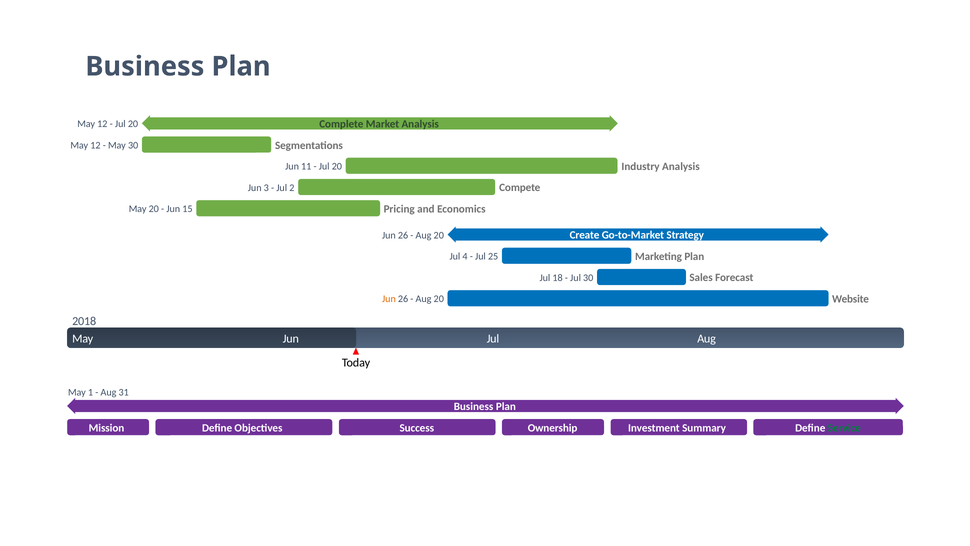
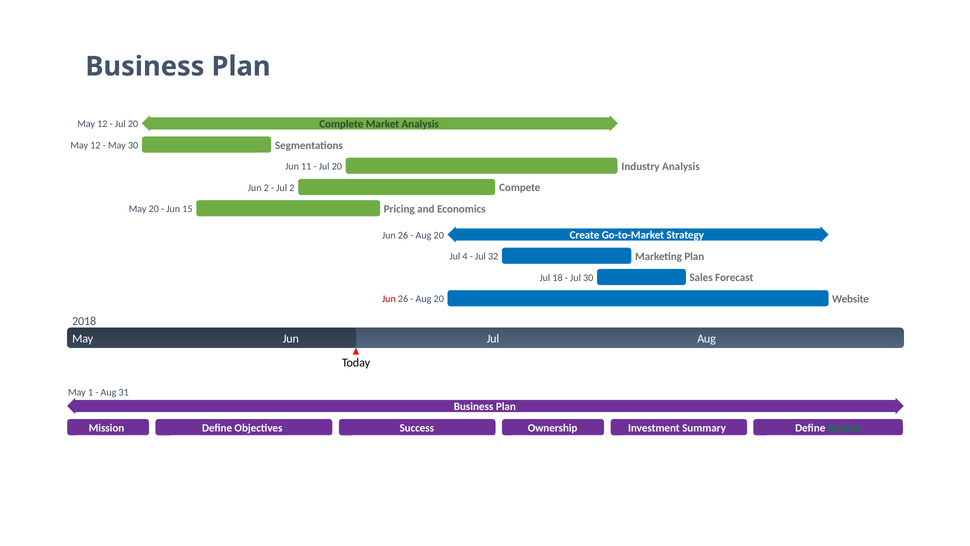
Jun 3: 3 -> 2 (266, 188)
25: 25 -> 32 (493, 256)
Jun colour: orange -> red (389, 299)
